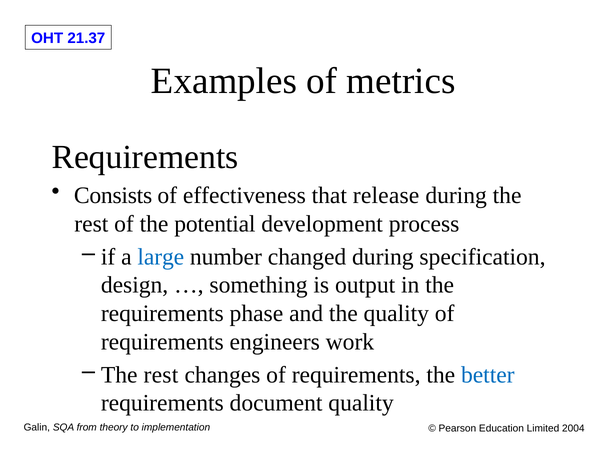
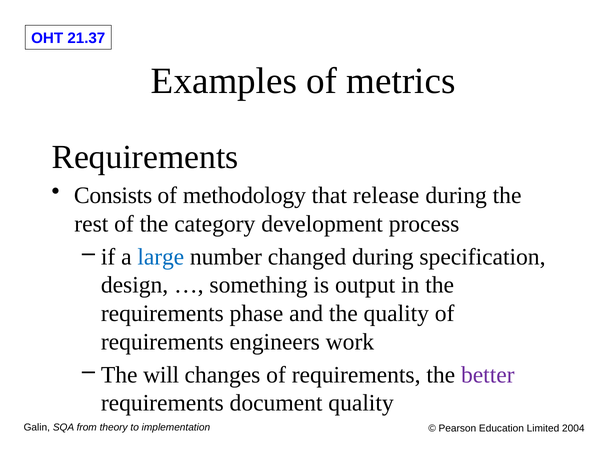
effectiveness: effectiveness -> methodology (244, 196)
potential: potential -> category (215, 224)
rest: rest -> will (161, 375)
better colour: blue -> purple (488, 375)
